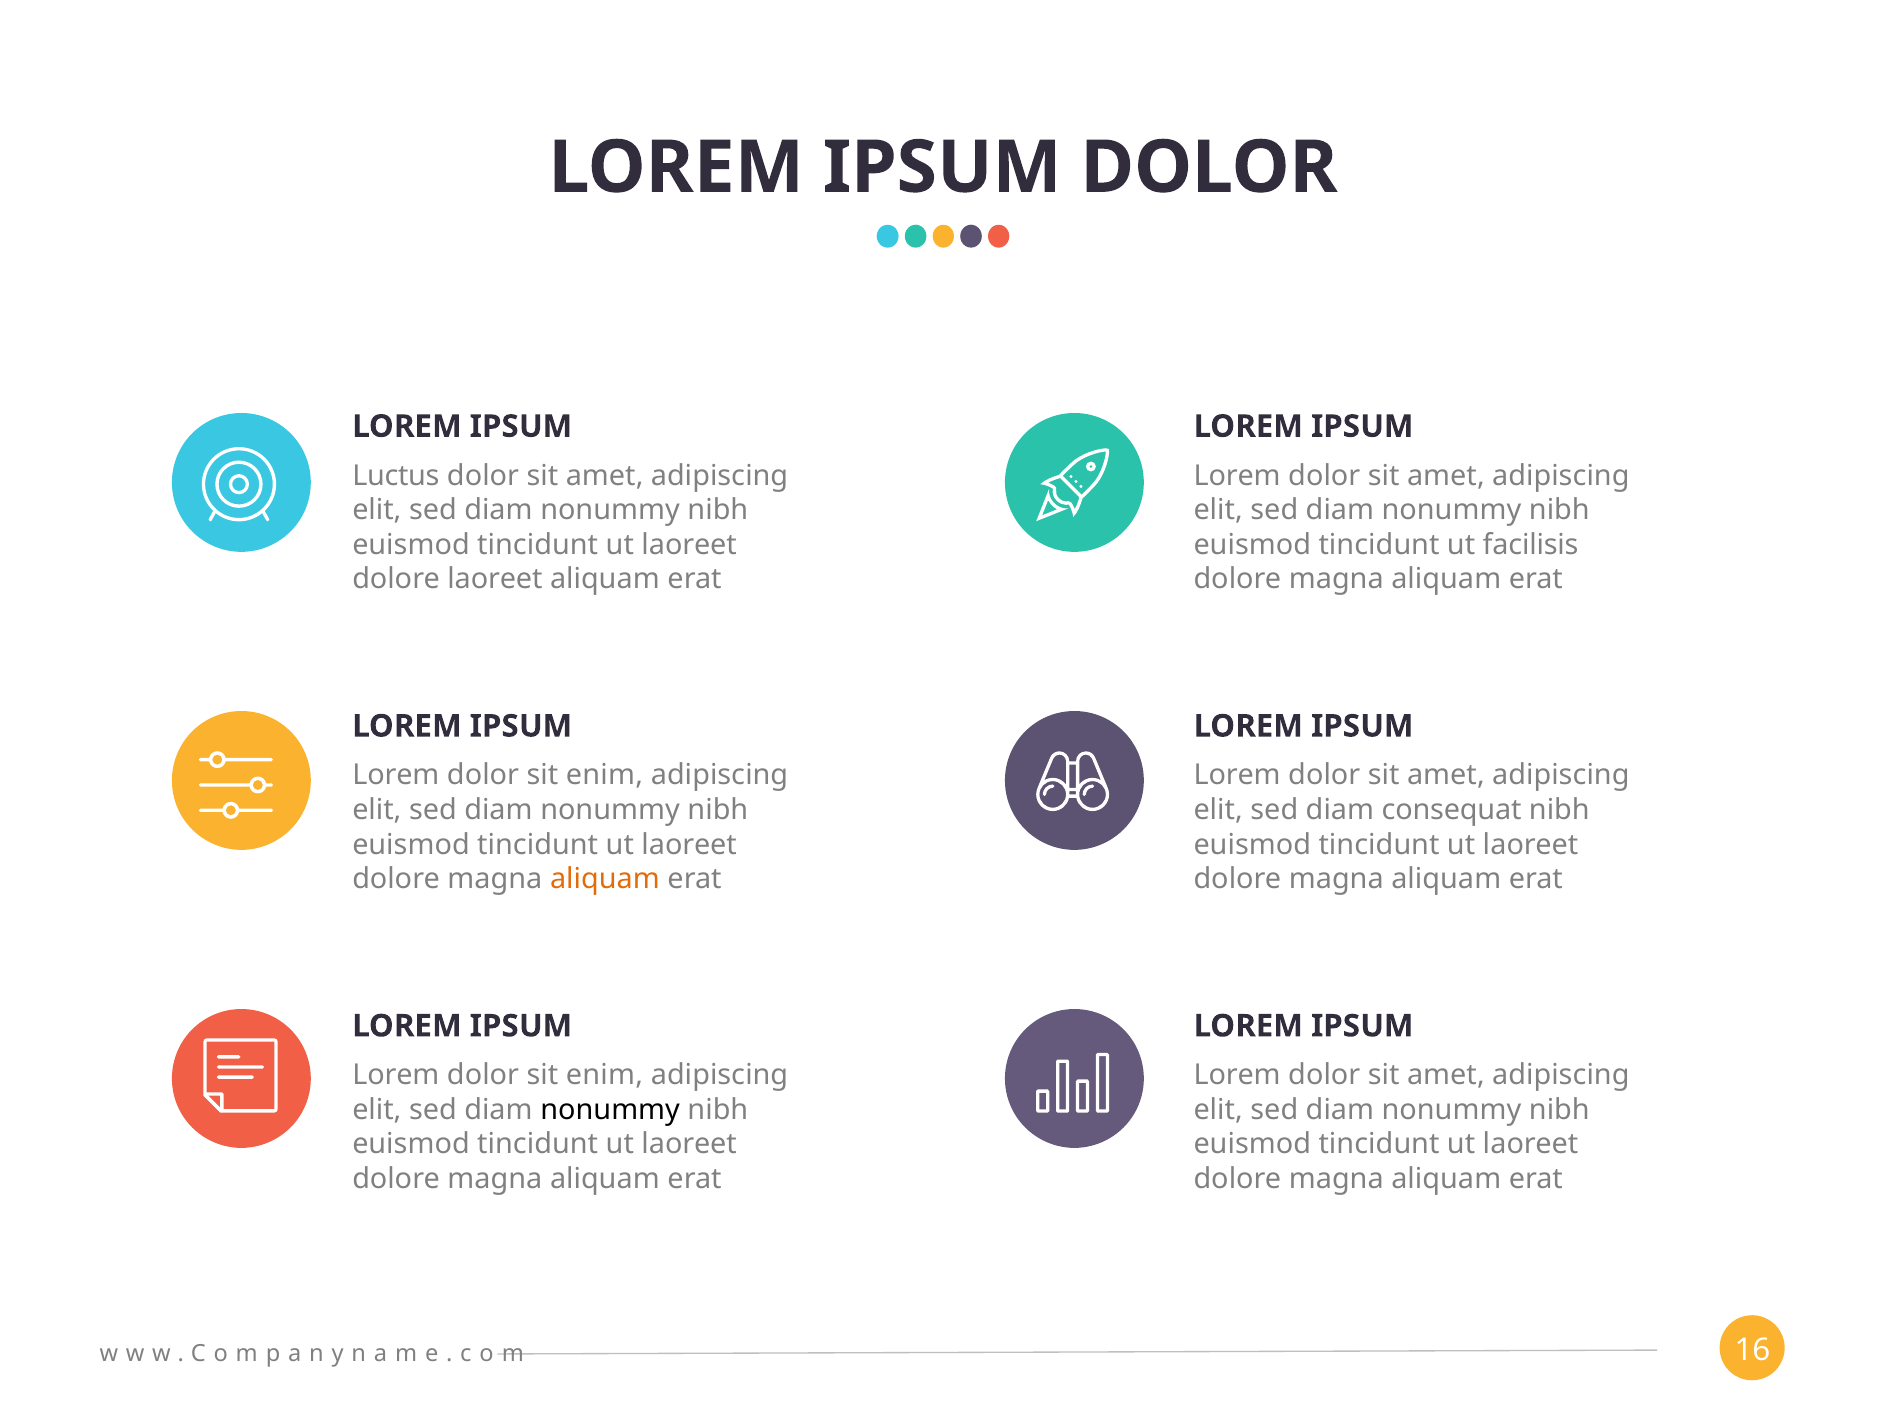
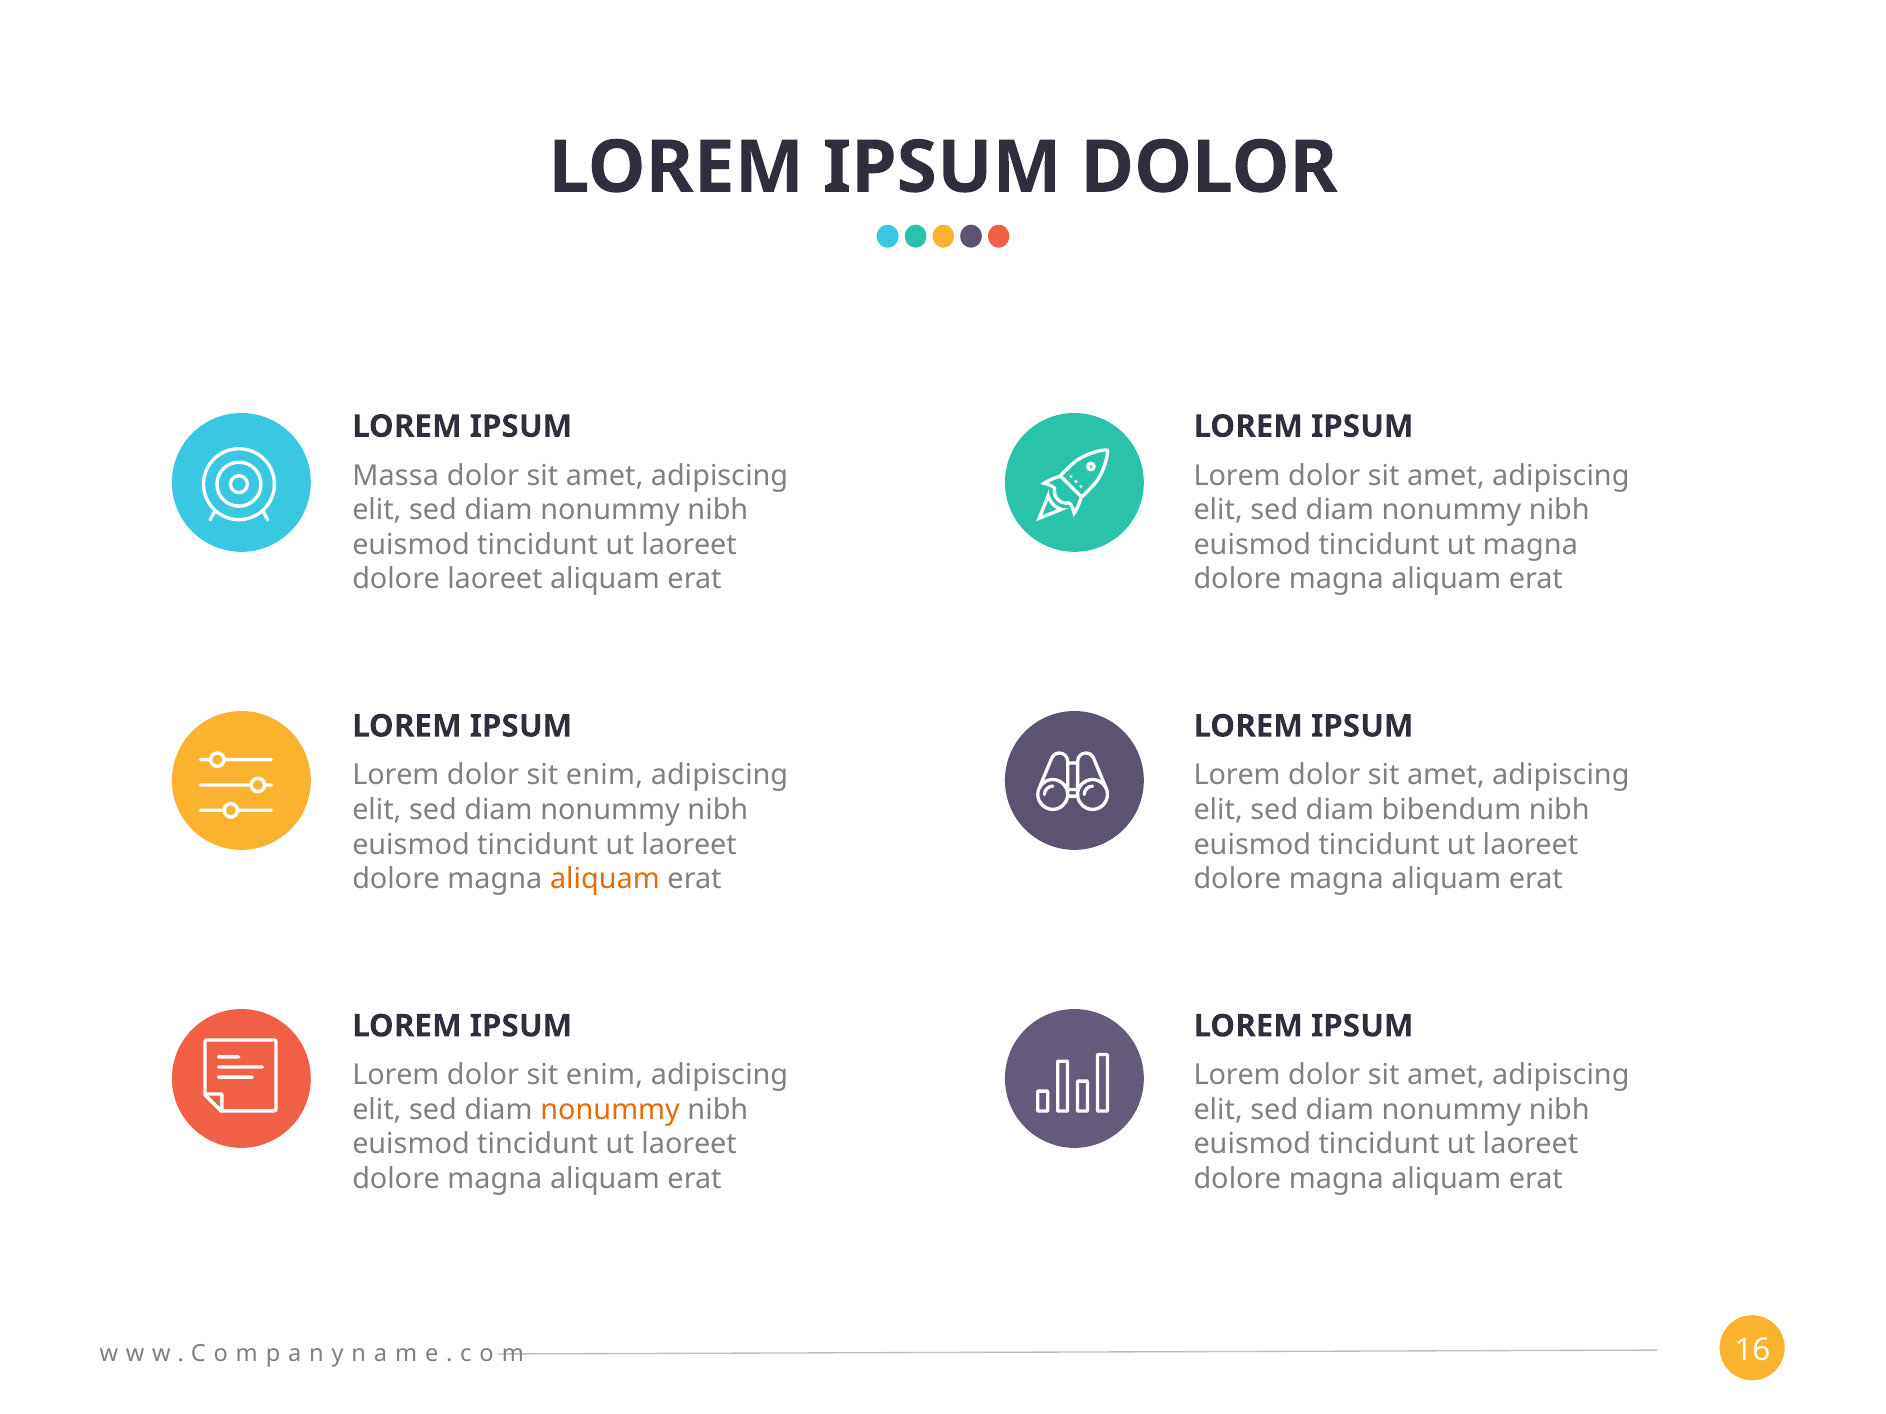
Luctus: Luctus -> Massa (396, 476)
ut facilisis: facilisis -> magna (1530, 545)
consequat: consequat -> bibendum (1451, 810)
nonummy colour: black -> orange (610, 1110)
